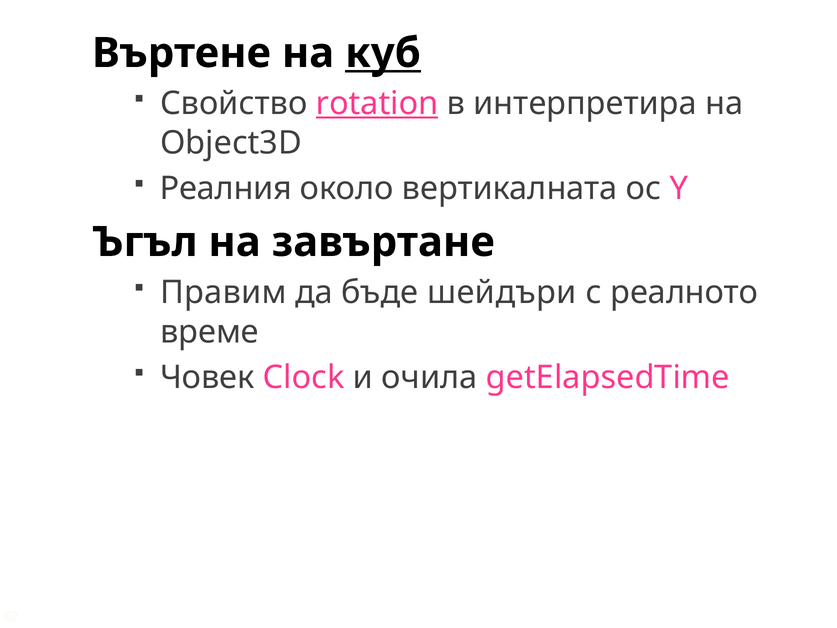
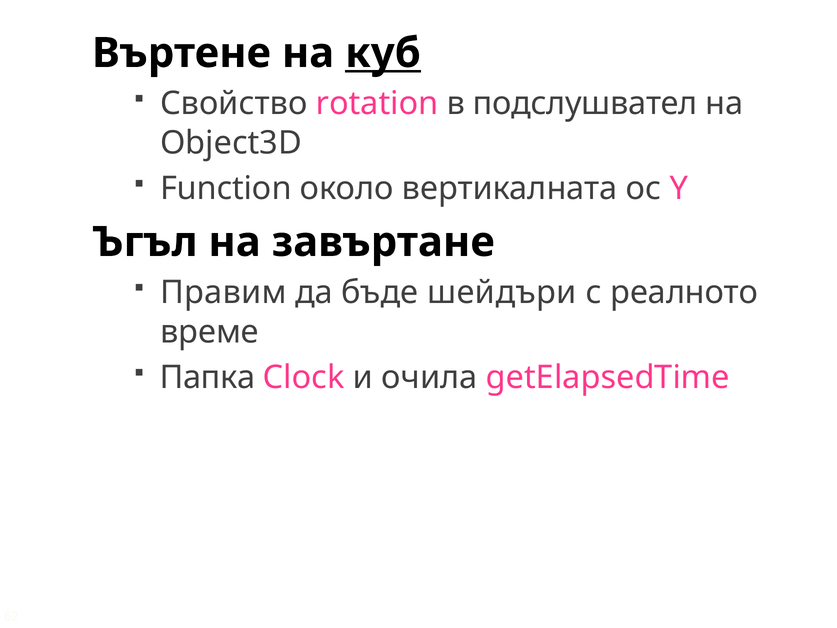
rotation underline: present -> none (377, 104)
интерпретира: интерпретира -> подслушвател (585, 104)
Реалния: Реалния -> Function (226, 188)
Човек: Човек -> Папка (207, 377)
